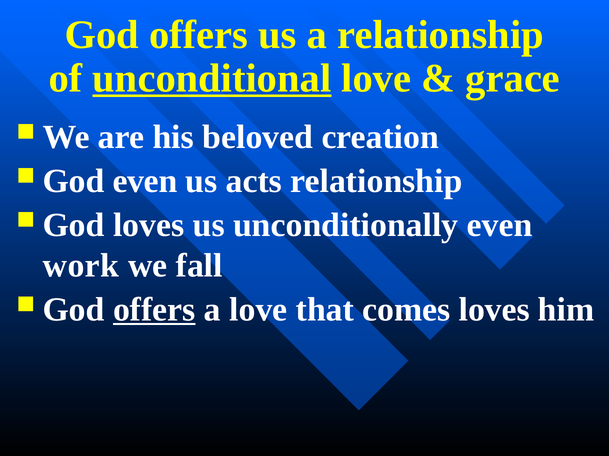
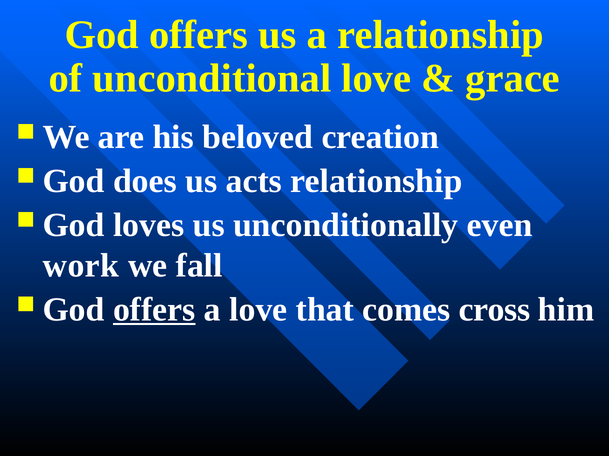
unconditional underline: present -> none (212, 79)
God even: even -> does (145, 181)
comes loves: loves -> cross (494, 310)
